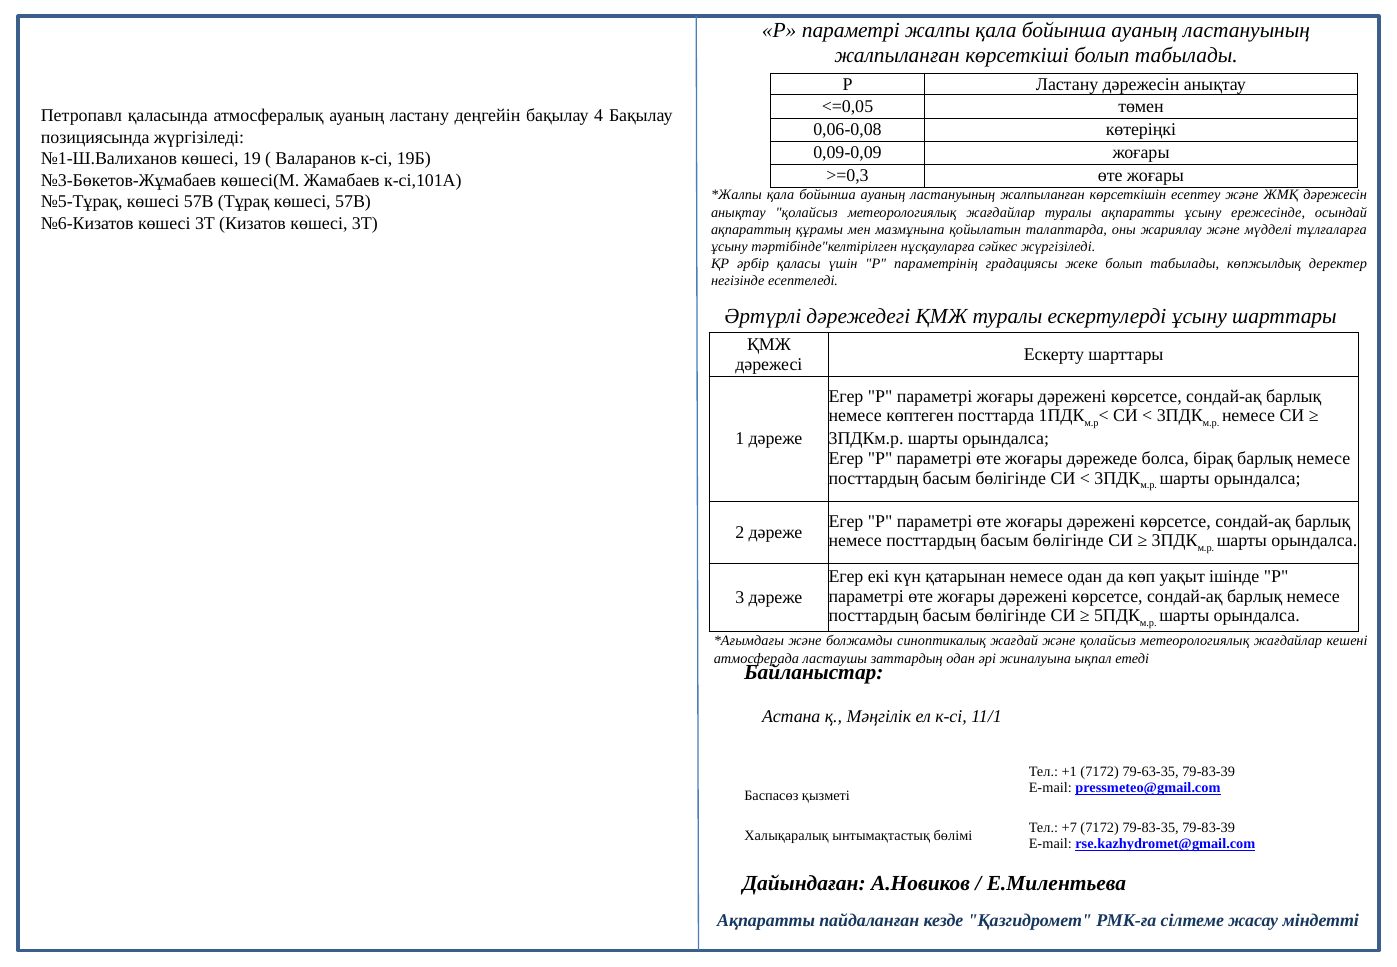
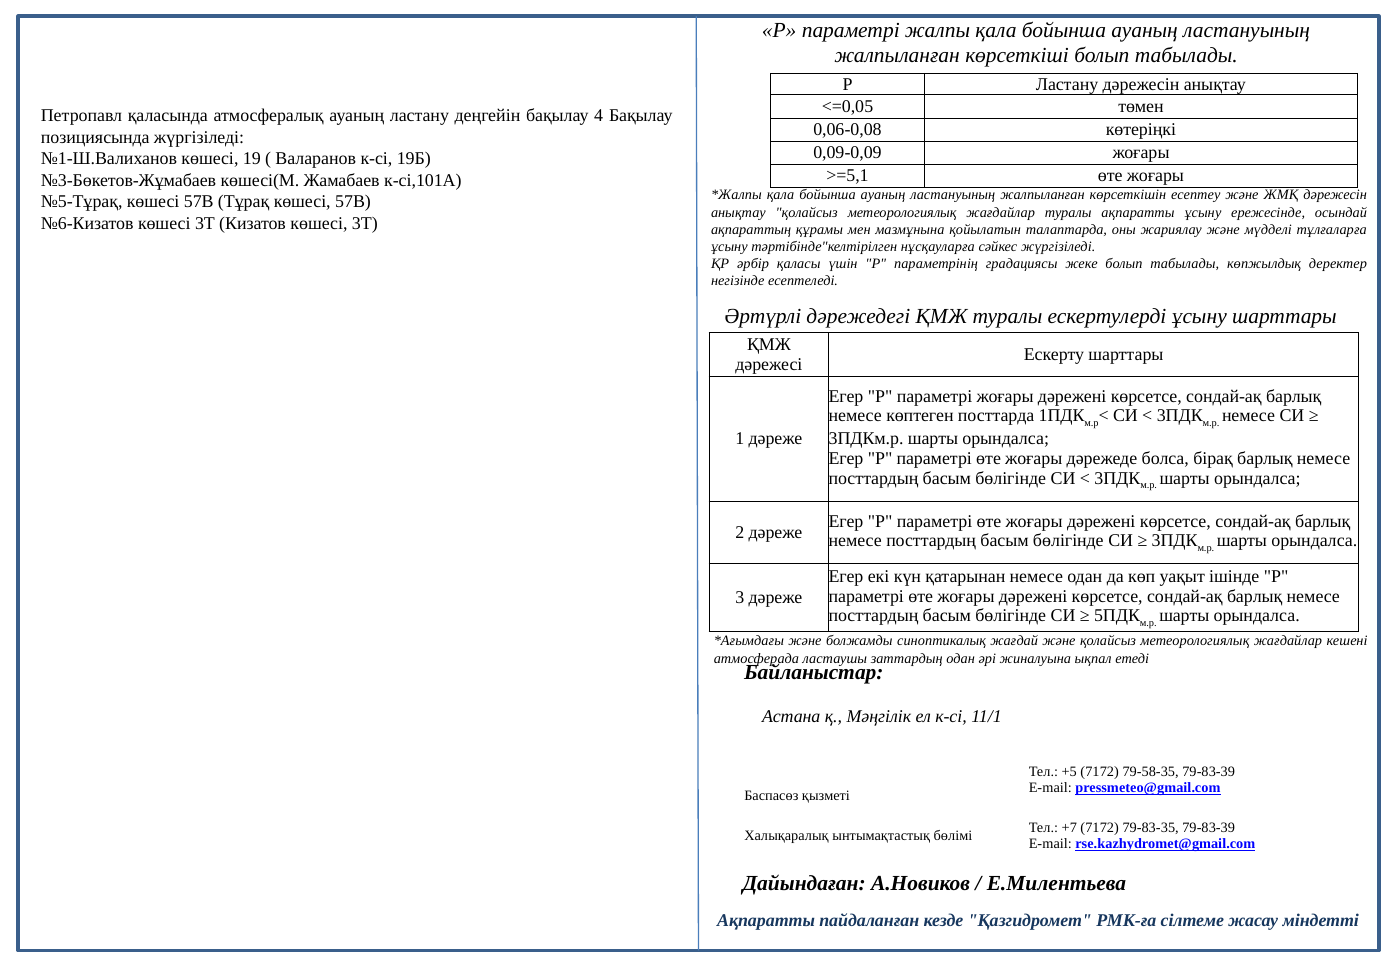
>=0,3: >=0,3 -> >=5,1 (848, 175)
+1: +1 -> +5 (1069, 772)
79-63-35: 79-63-35 -> 79-58-35 (1151, 772)
